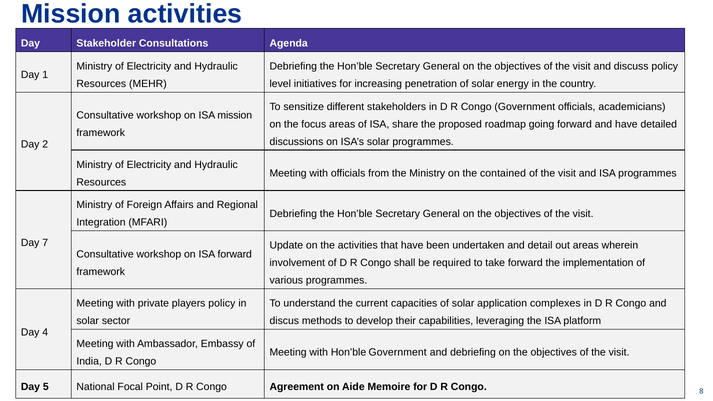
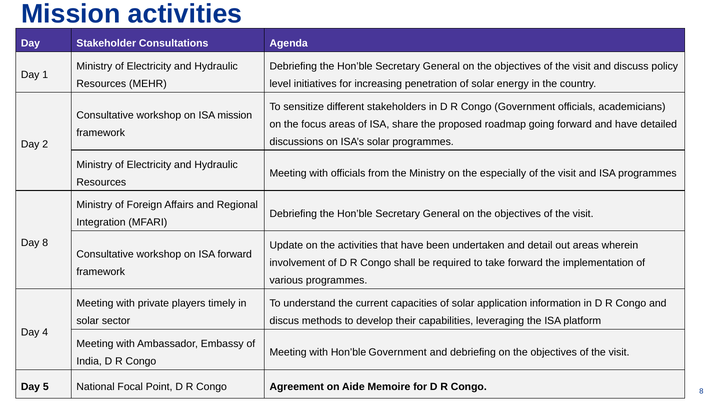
contained: contained -> especially (503, 173)
Day 7: 7 -> 8 (45, 243)
players policy: policy -> timely (222, 303)
complexes: complexes -> information (555, 303)
